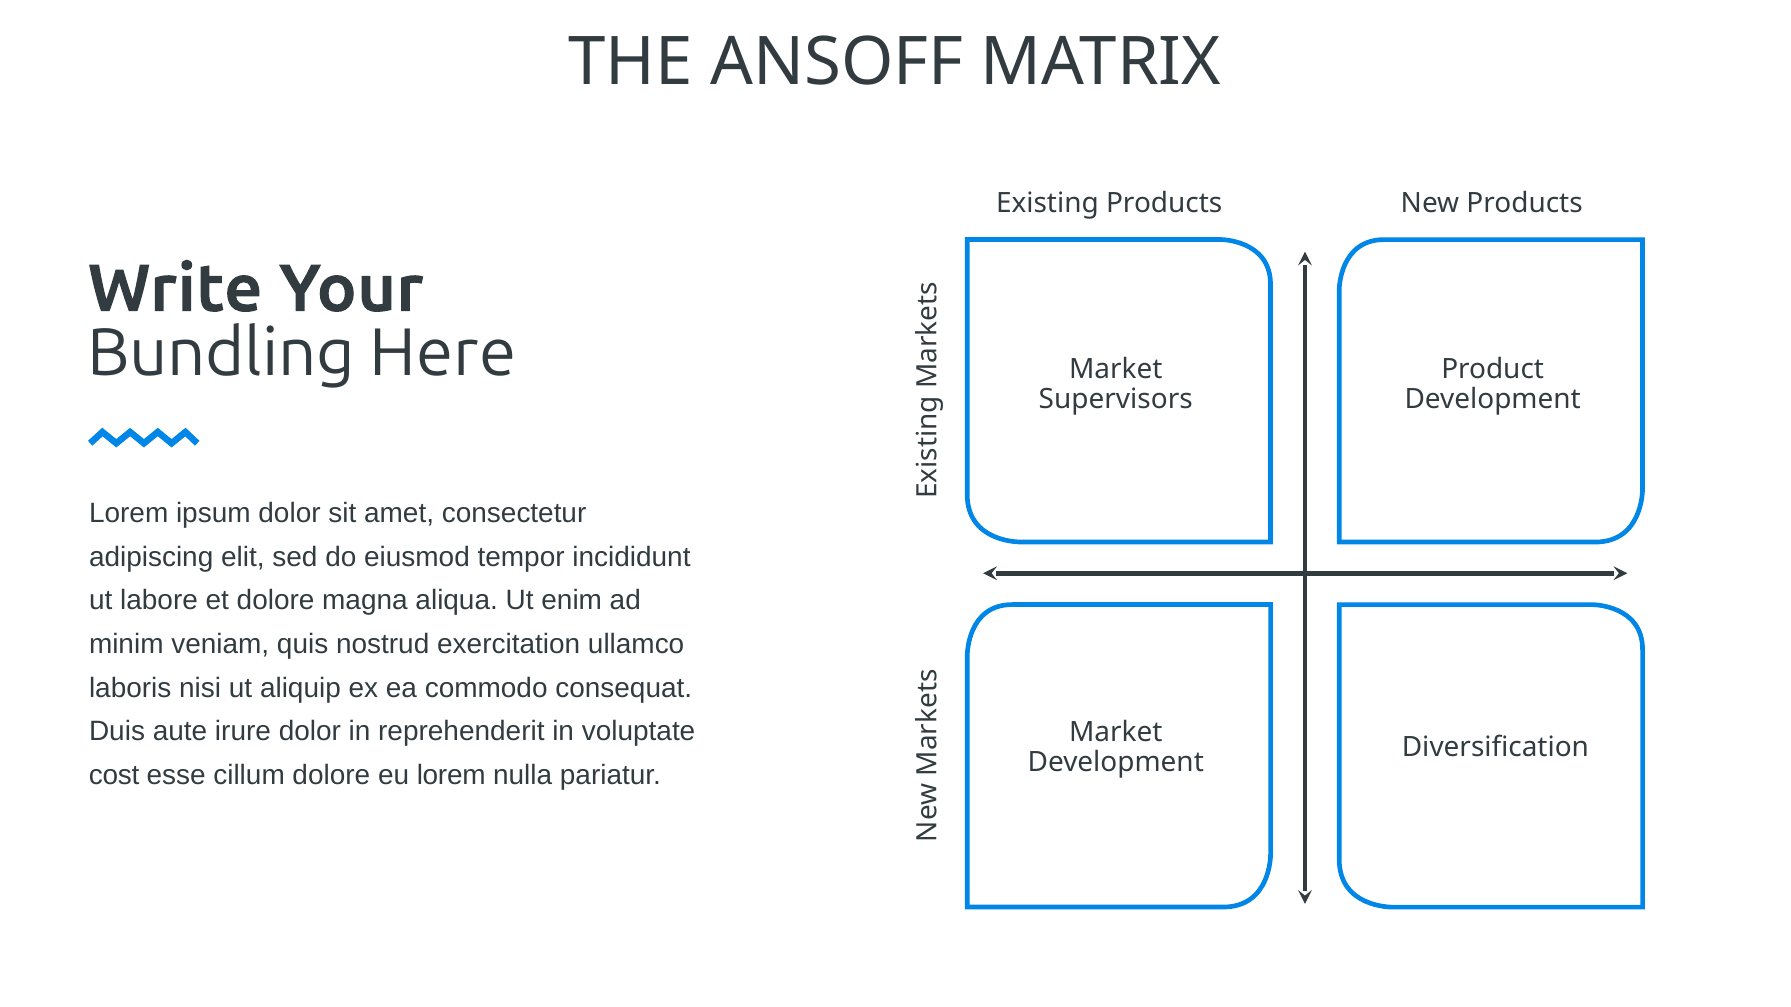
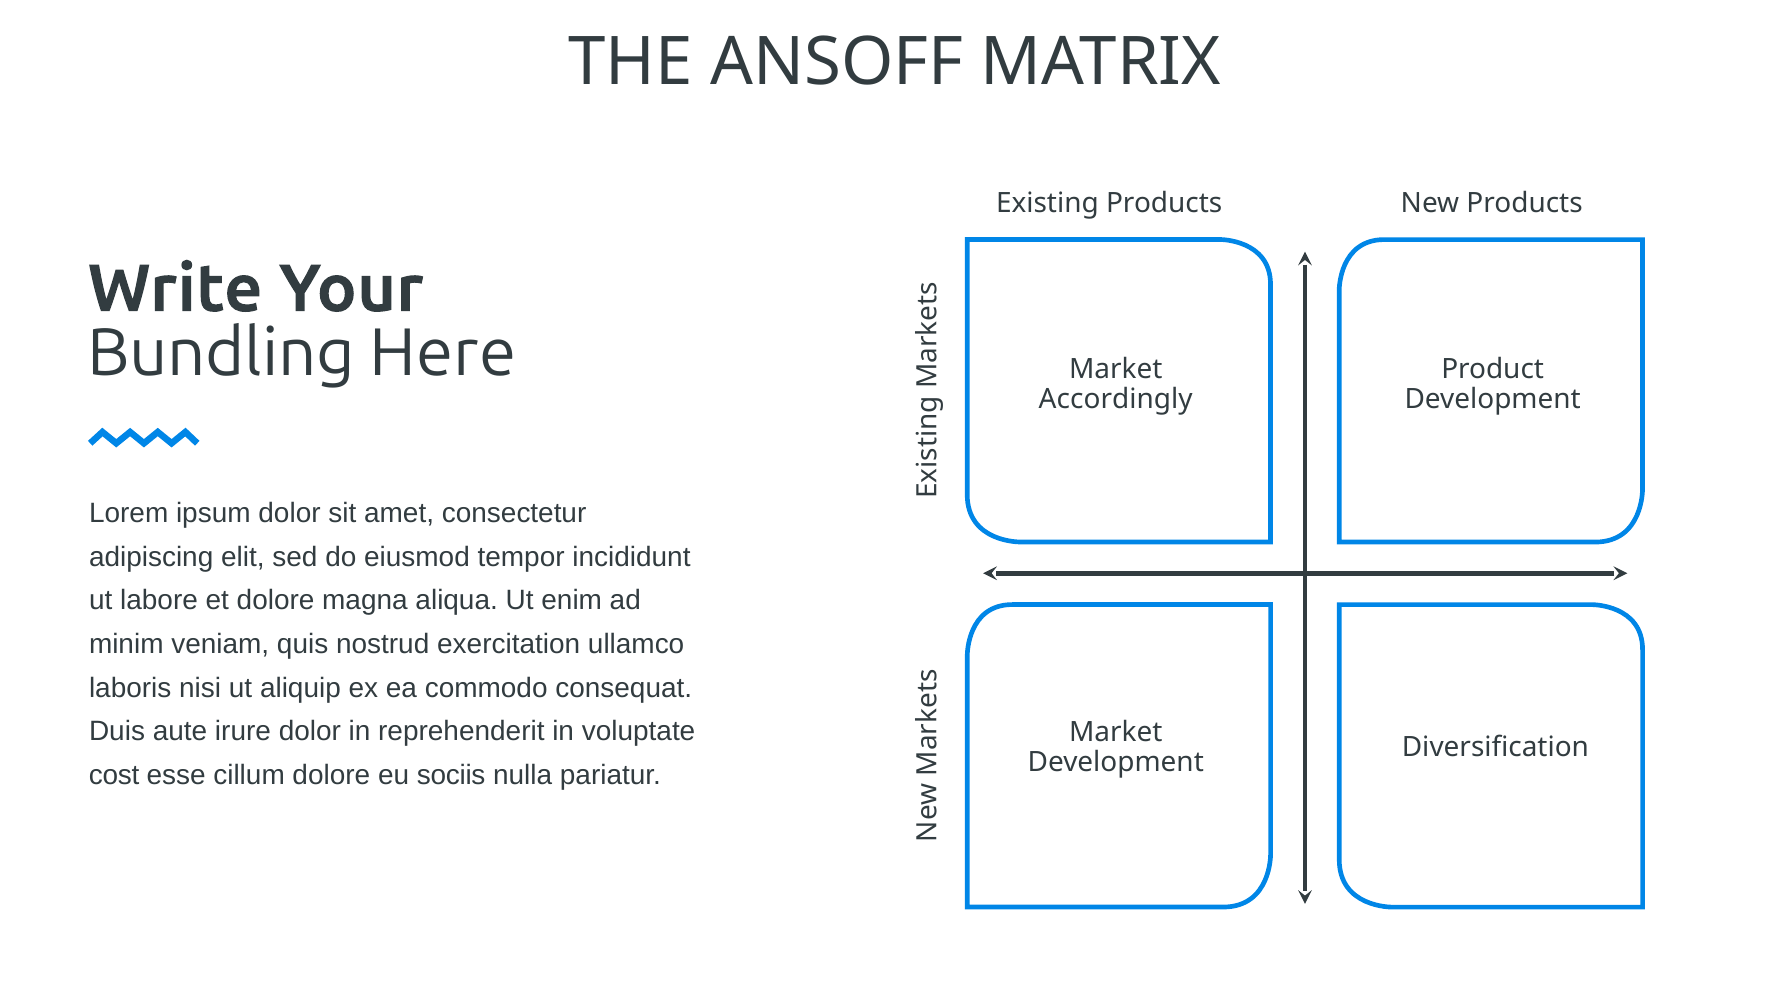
Supervisors: Supervisors -> Accordingly (1116, 400)
eu lorem: lorem -> sociis (451, 775)
